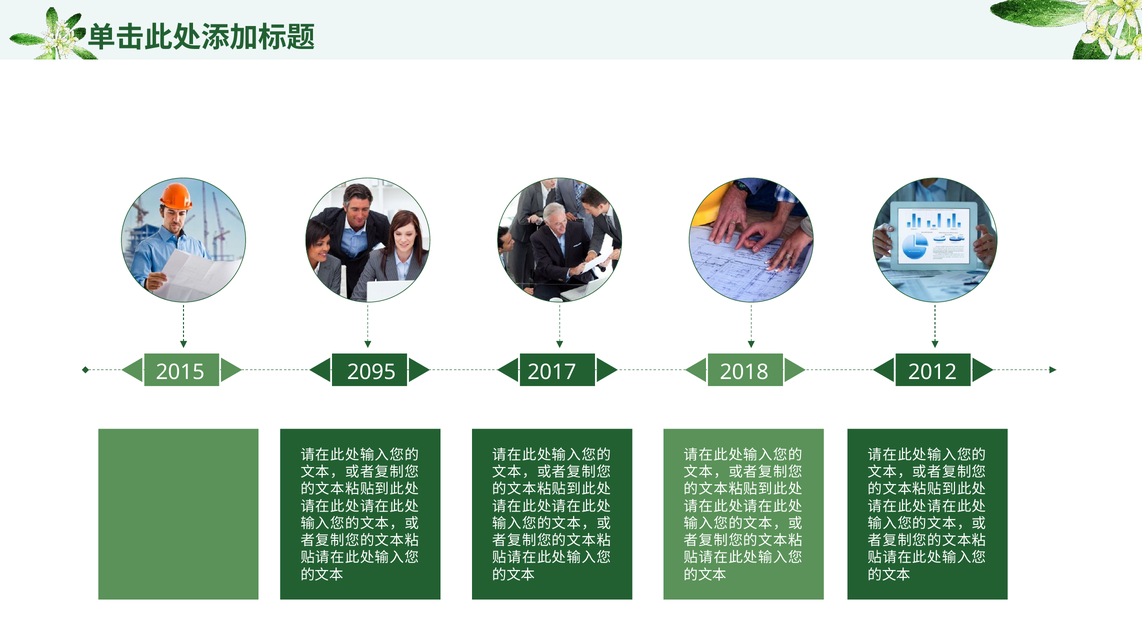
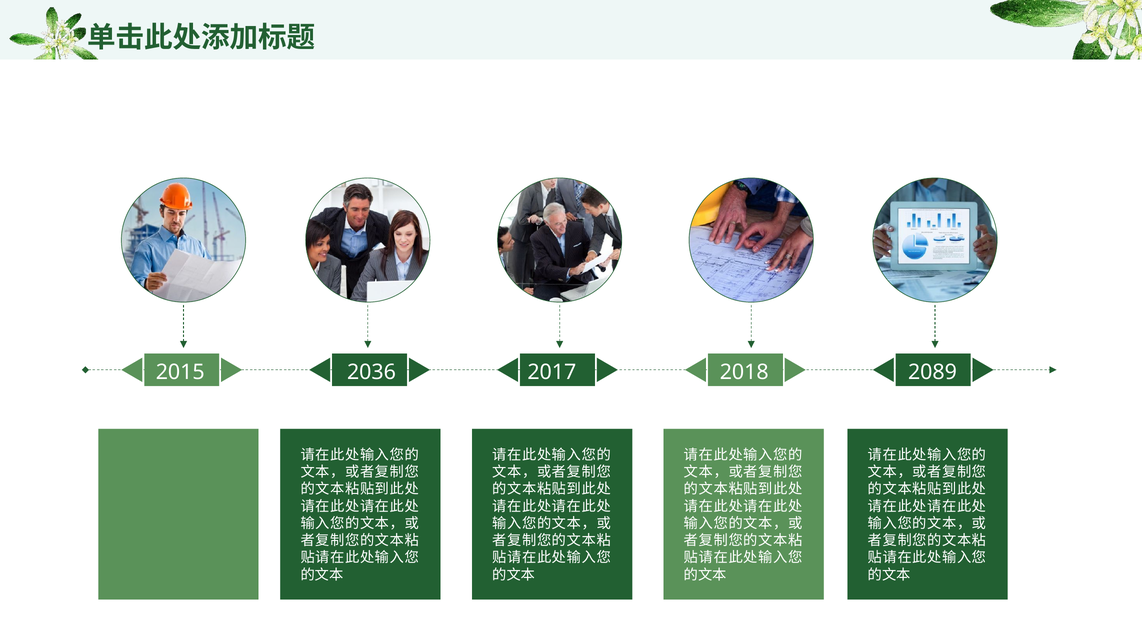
2095: 2095 -> 2036 (371, 373)
2012: 2012 -> 2089 (932, 373)
